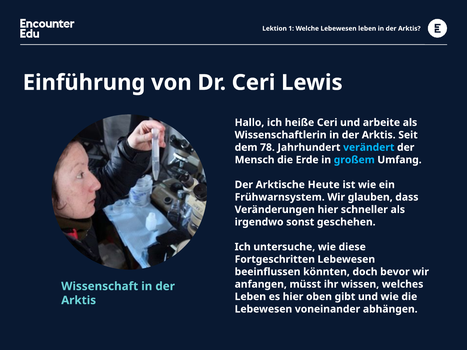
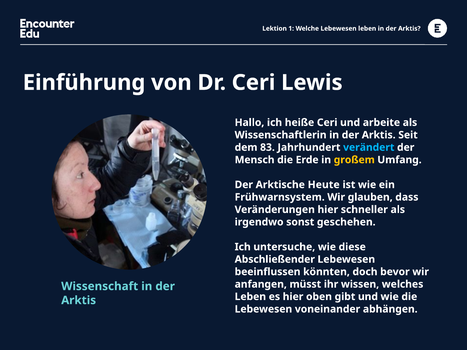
78: 78 -> 83 (267, 147)
großem colour: light blue -> yellow (354, 160)
Fortgeschritten: Fortgeschritten -> Abschließender (275, 260)
